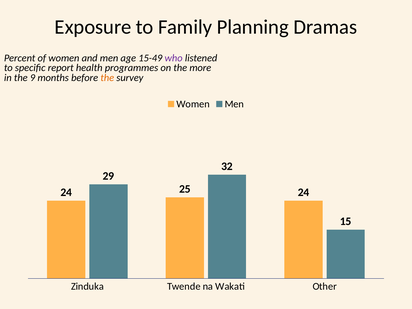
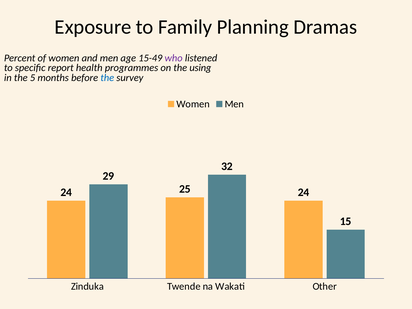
more: more -> using (200, 68)
9: 9 -> 5 (33, 78)
the colour: orange -> blue (107, 78)
